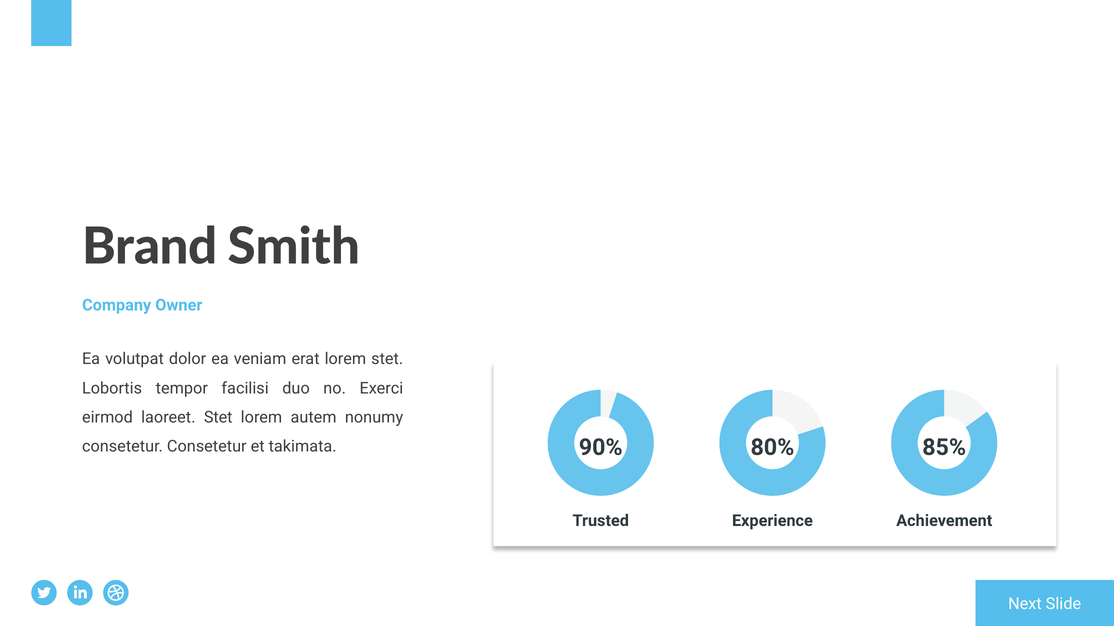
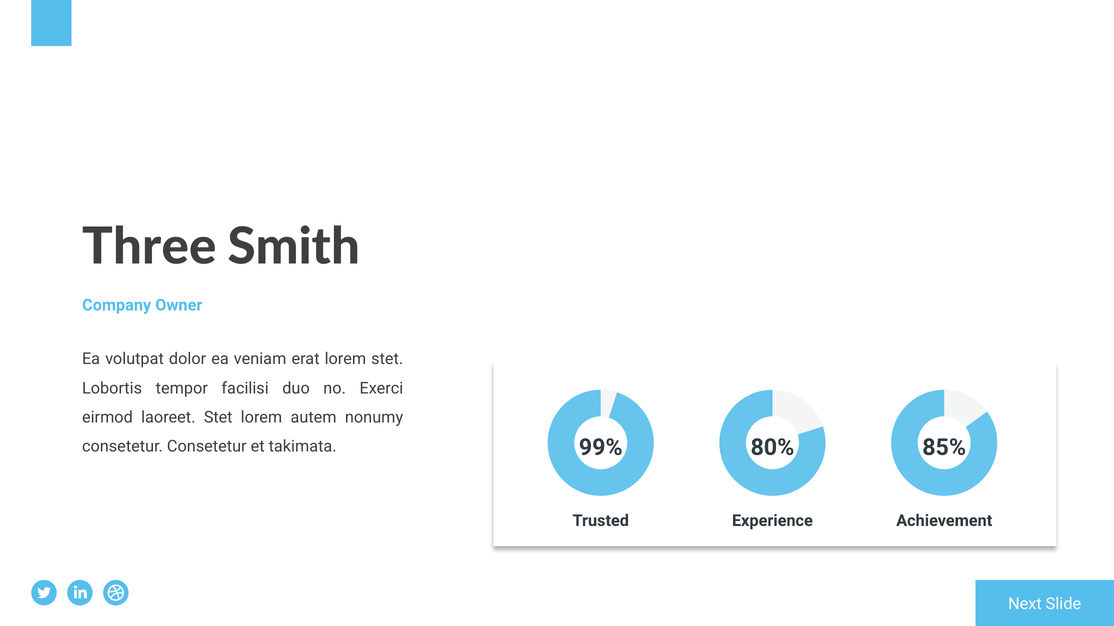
Brand: Brand -> Three (149, 247)
90%: 90% -> 99% (601, 448)
